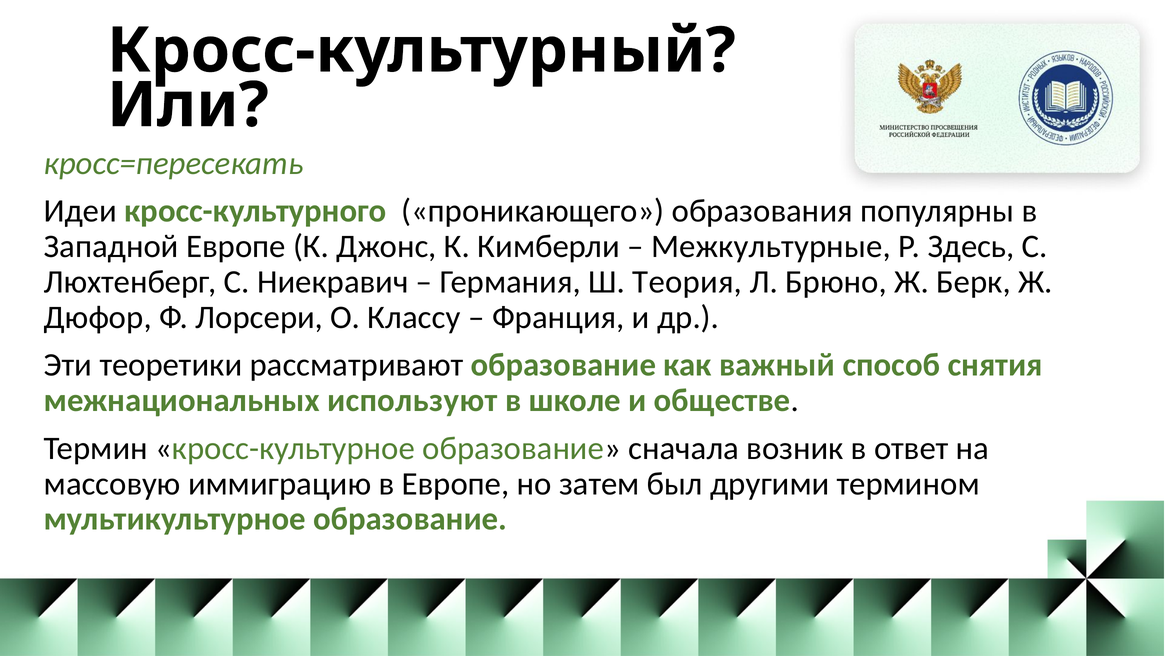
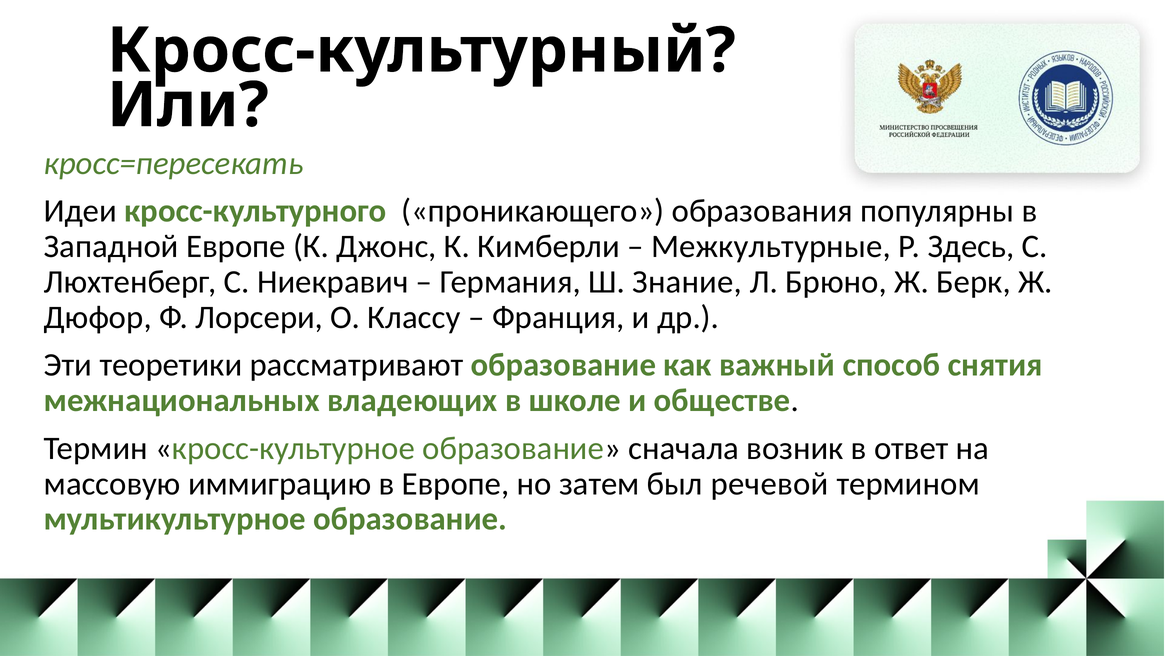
Теория: Теория -> Знание (687, 282)
используют: используют -> владеющих (412, 401)
другими: другими -> речевой (770, 484)
